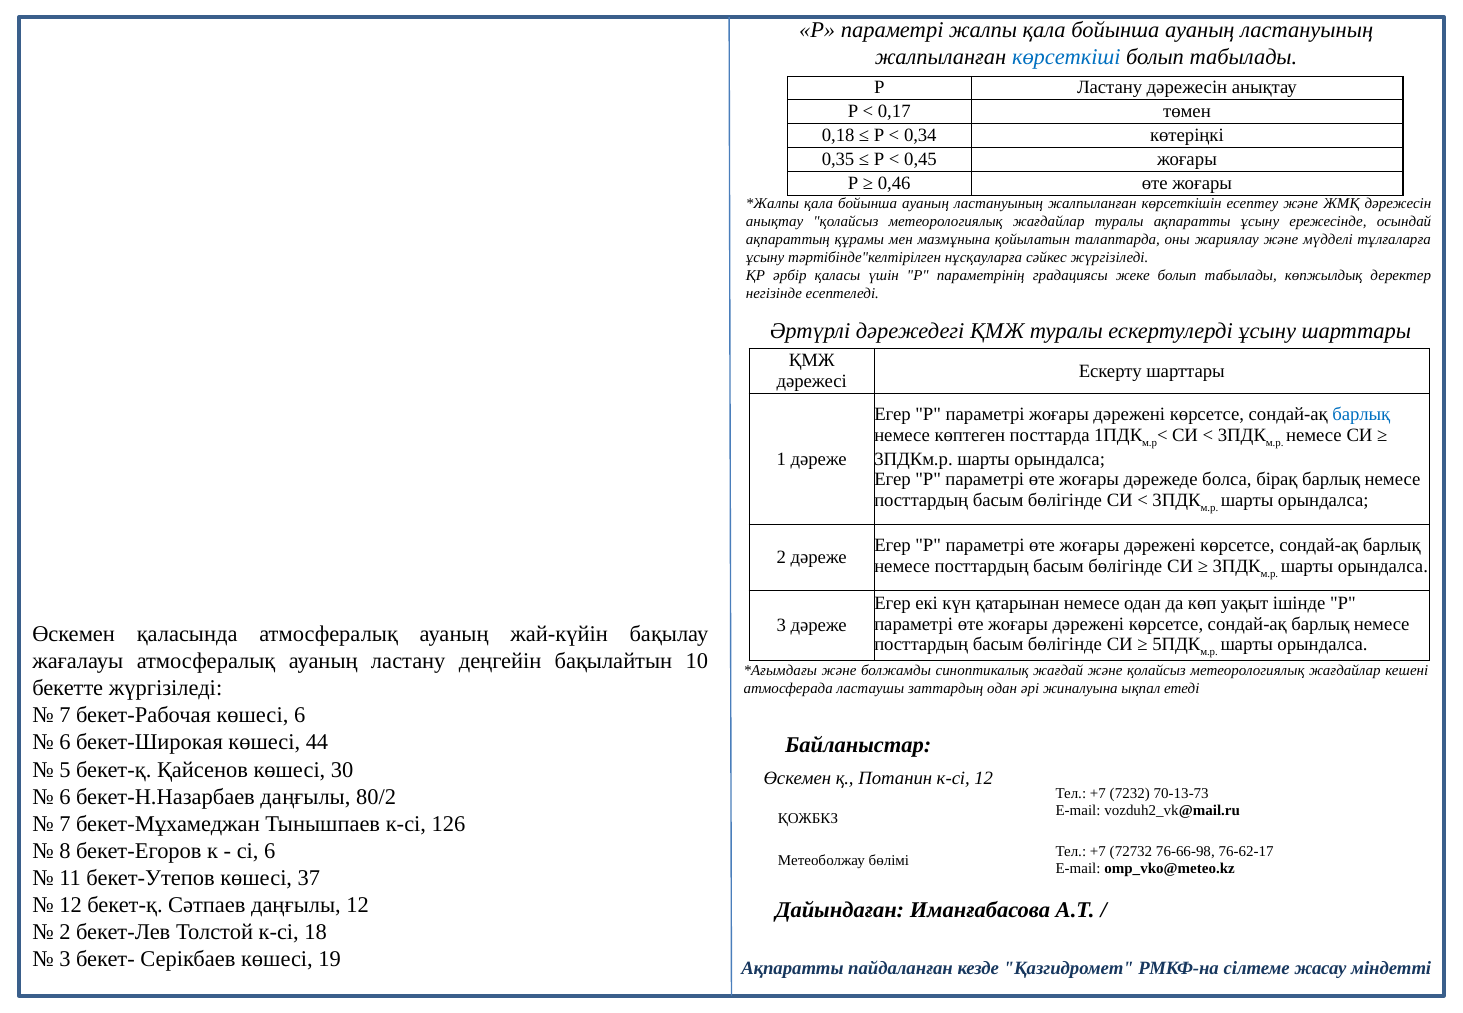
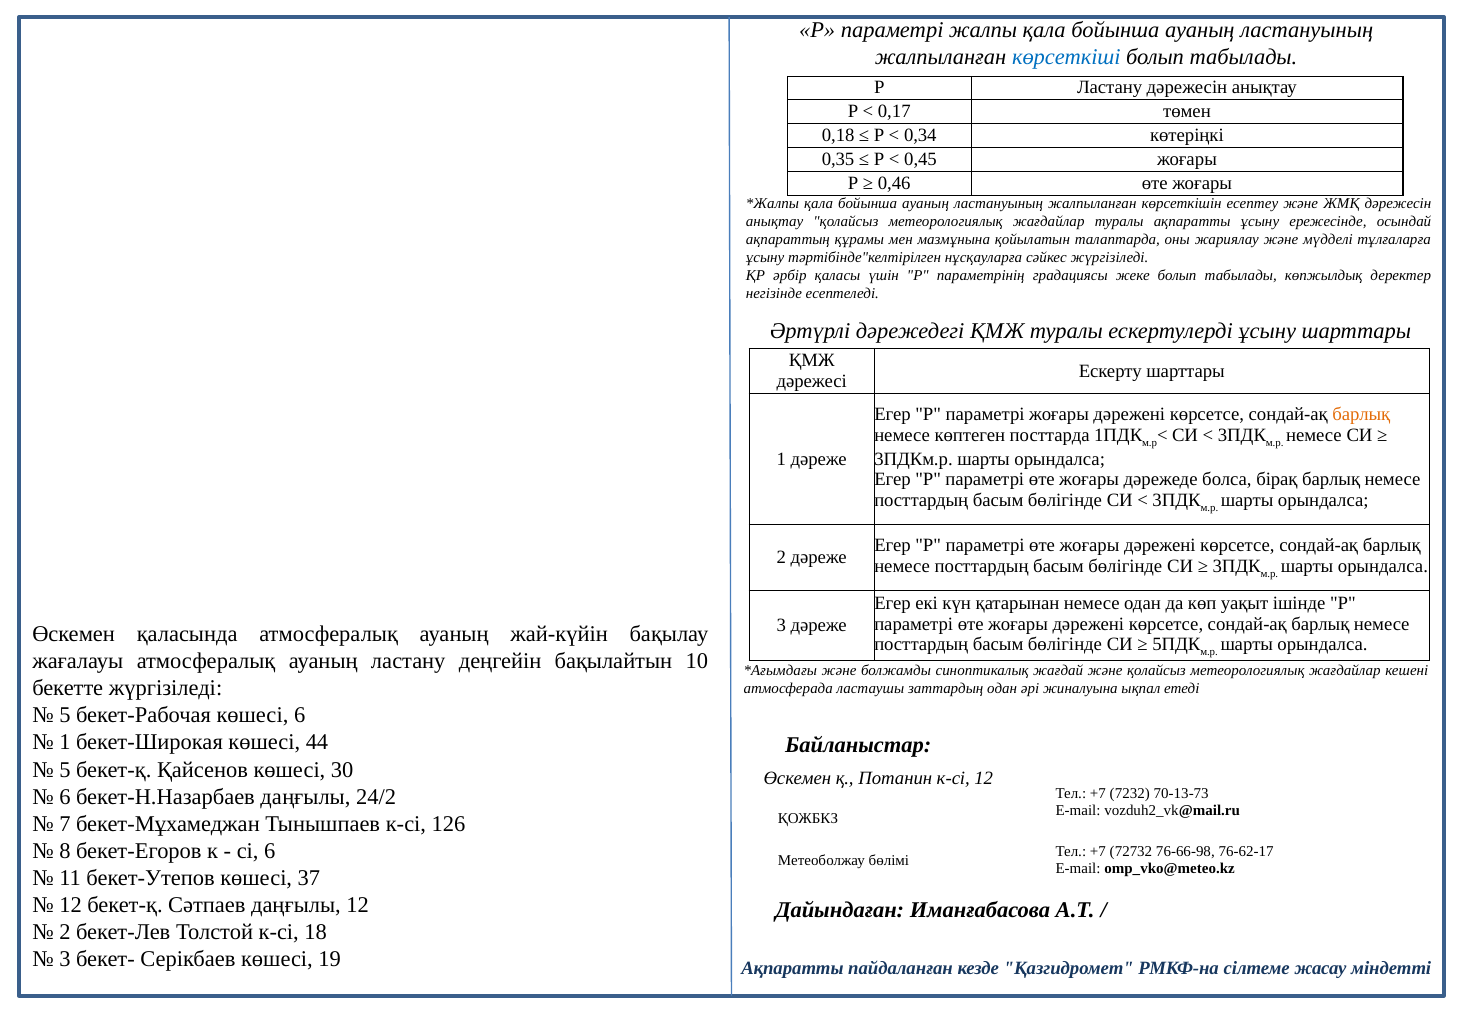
барлық colour: blue -> orange (1361, 415)
7: 7 -> 5 (65, 715)
6: 6 -> 1 (65, 742)
80/2: 80/2 -> 24/2 (376, 796)
